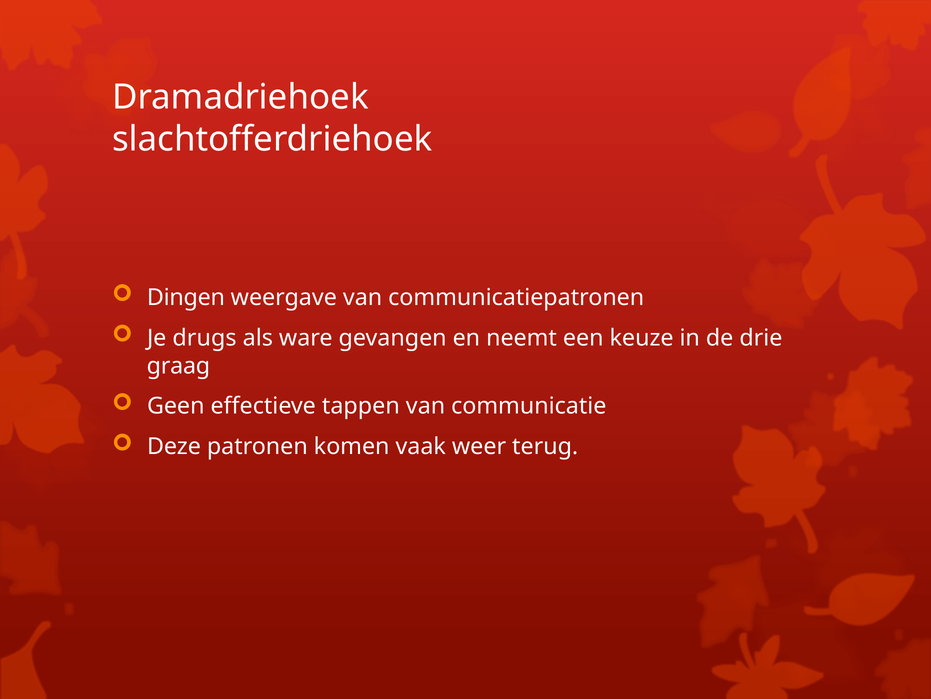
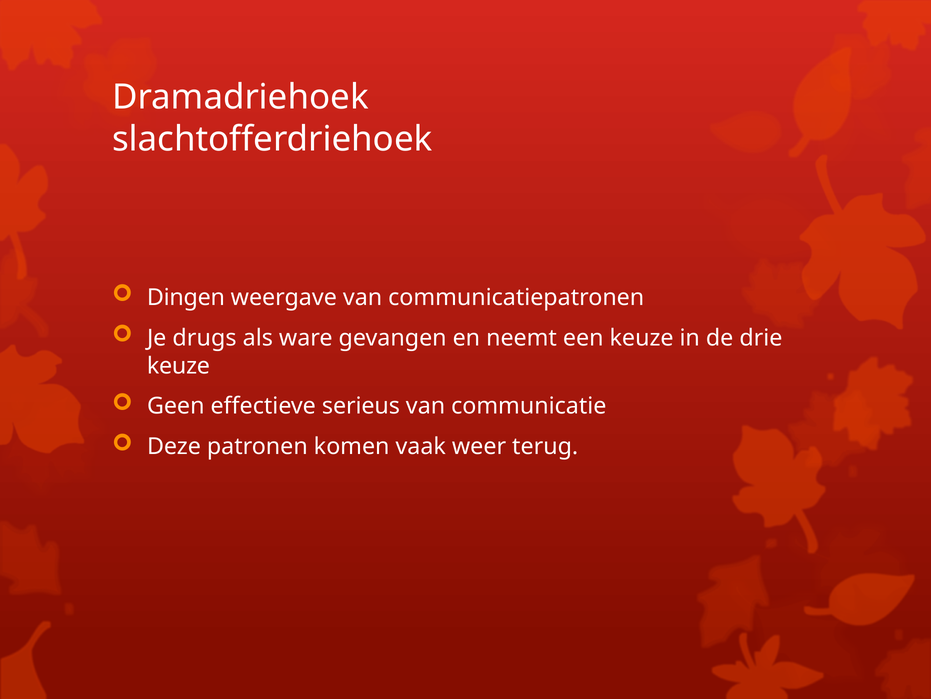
graag: graag -> keuze (178, 365)
tappen: tappen -> serieus (361, 406)
